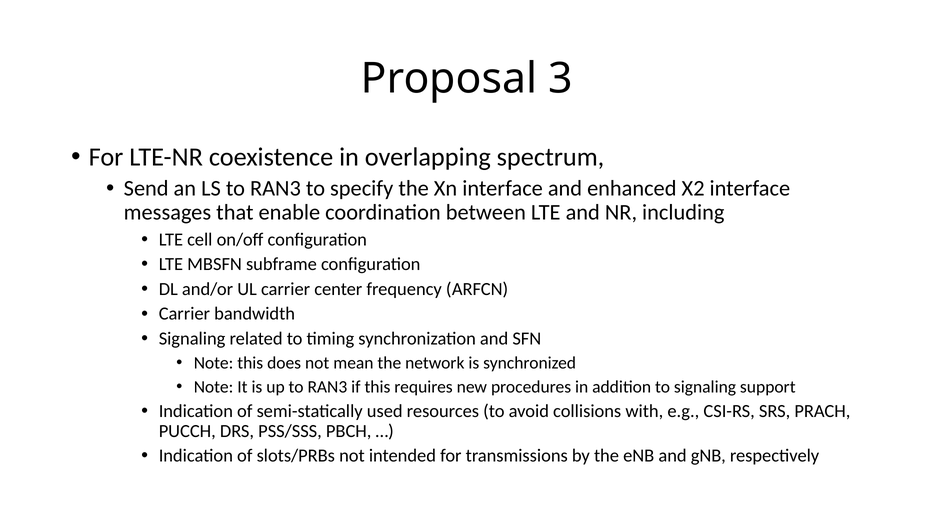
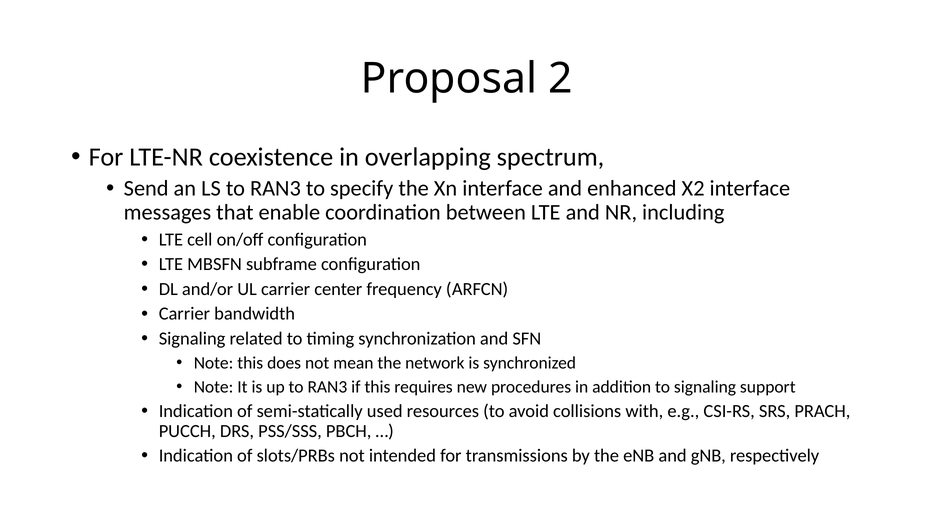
3: 3 -> 2 (561, 78)
